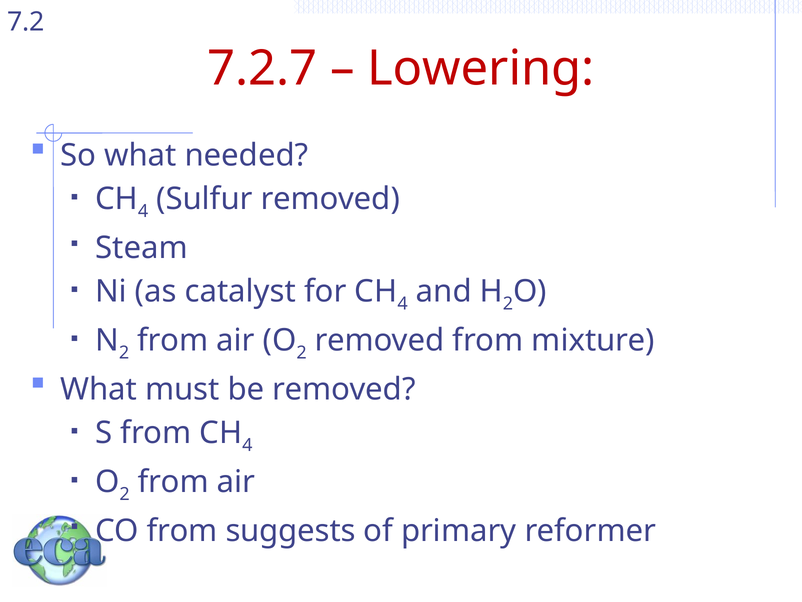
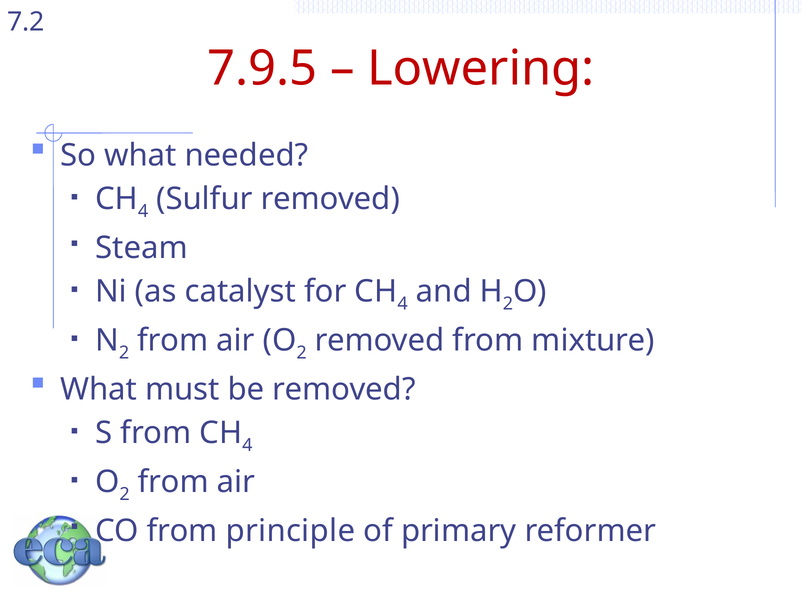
7.2.7: 7.2.7 -> 7.9.5 (262, 69)
suggests: suggests -> principle (290, 530)
